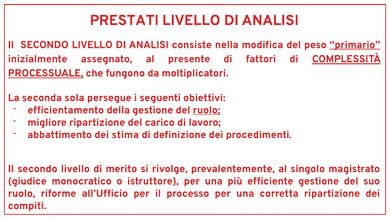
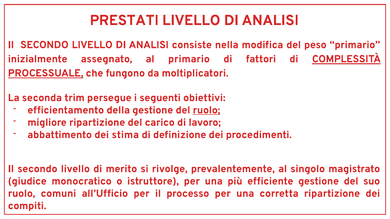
primario underline: present -> none (355, 45)
al presente: presente -> primario (189, 59)
sola: sola -> trim (75, 98)
riforme: riforme -> comuni (58, 194)
